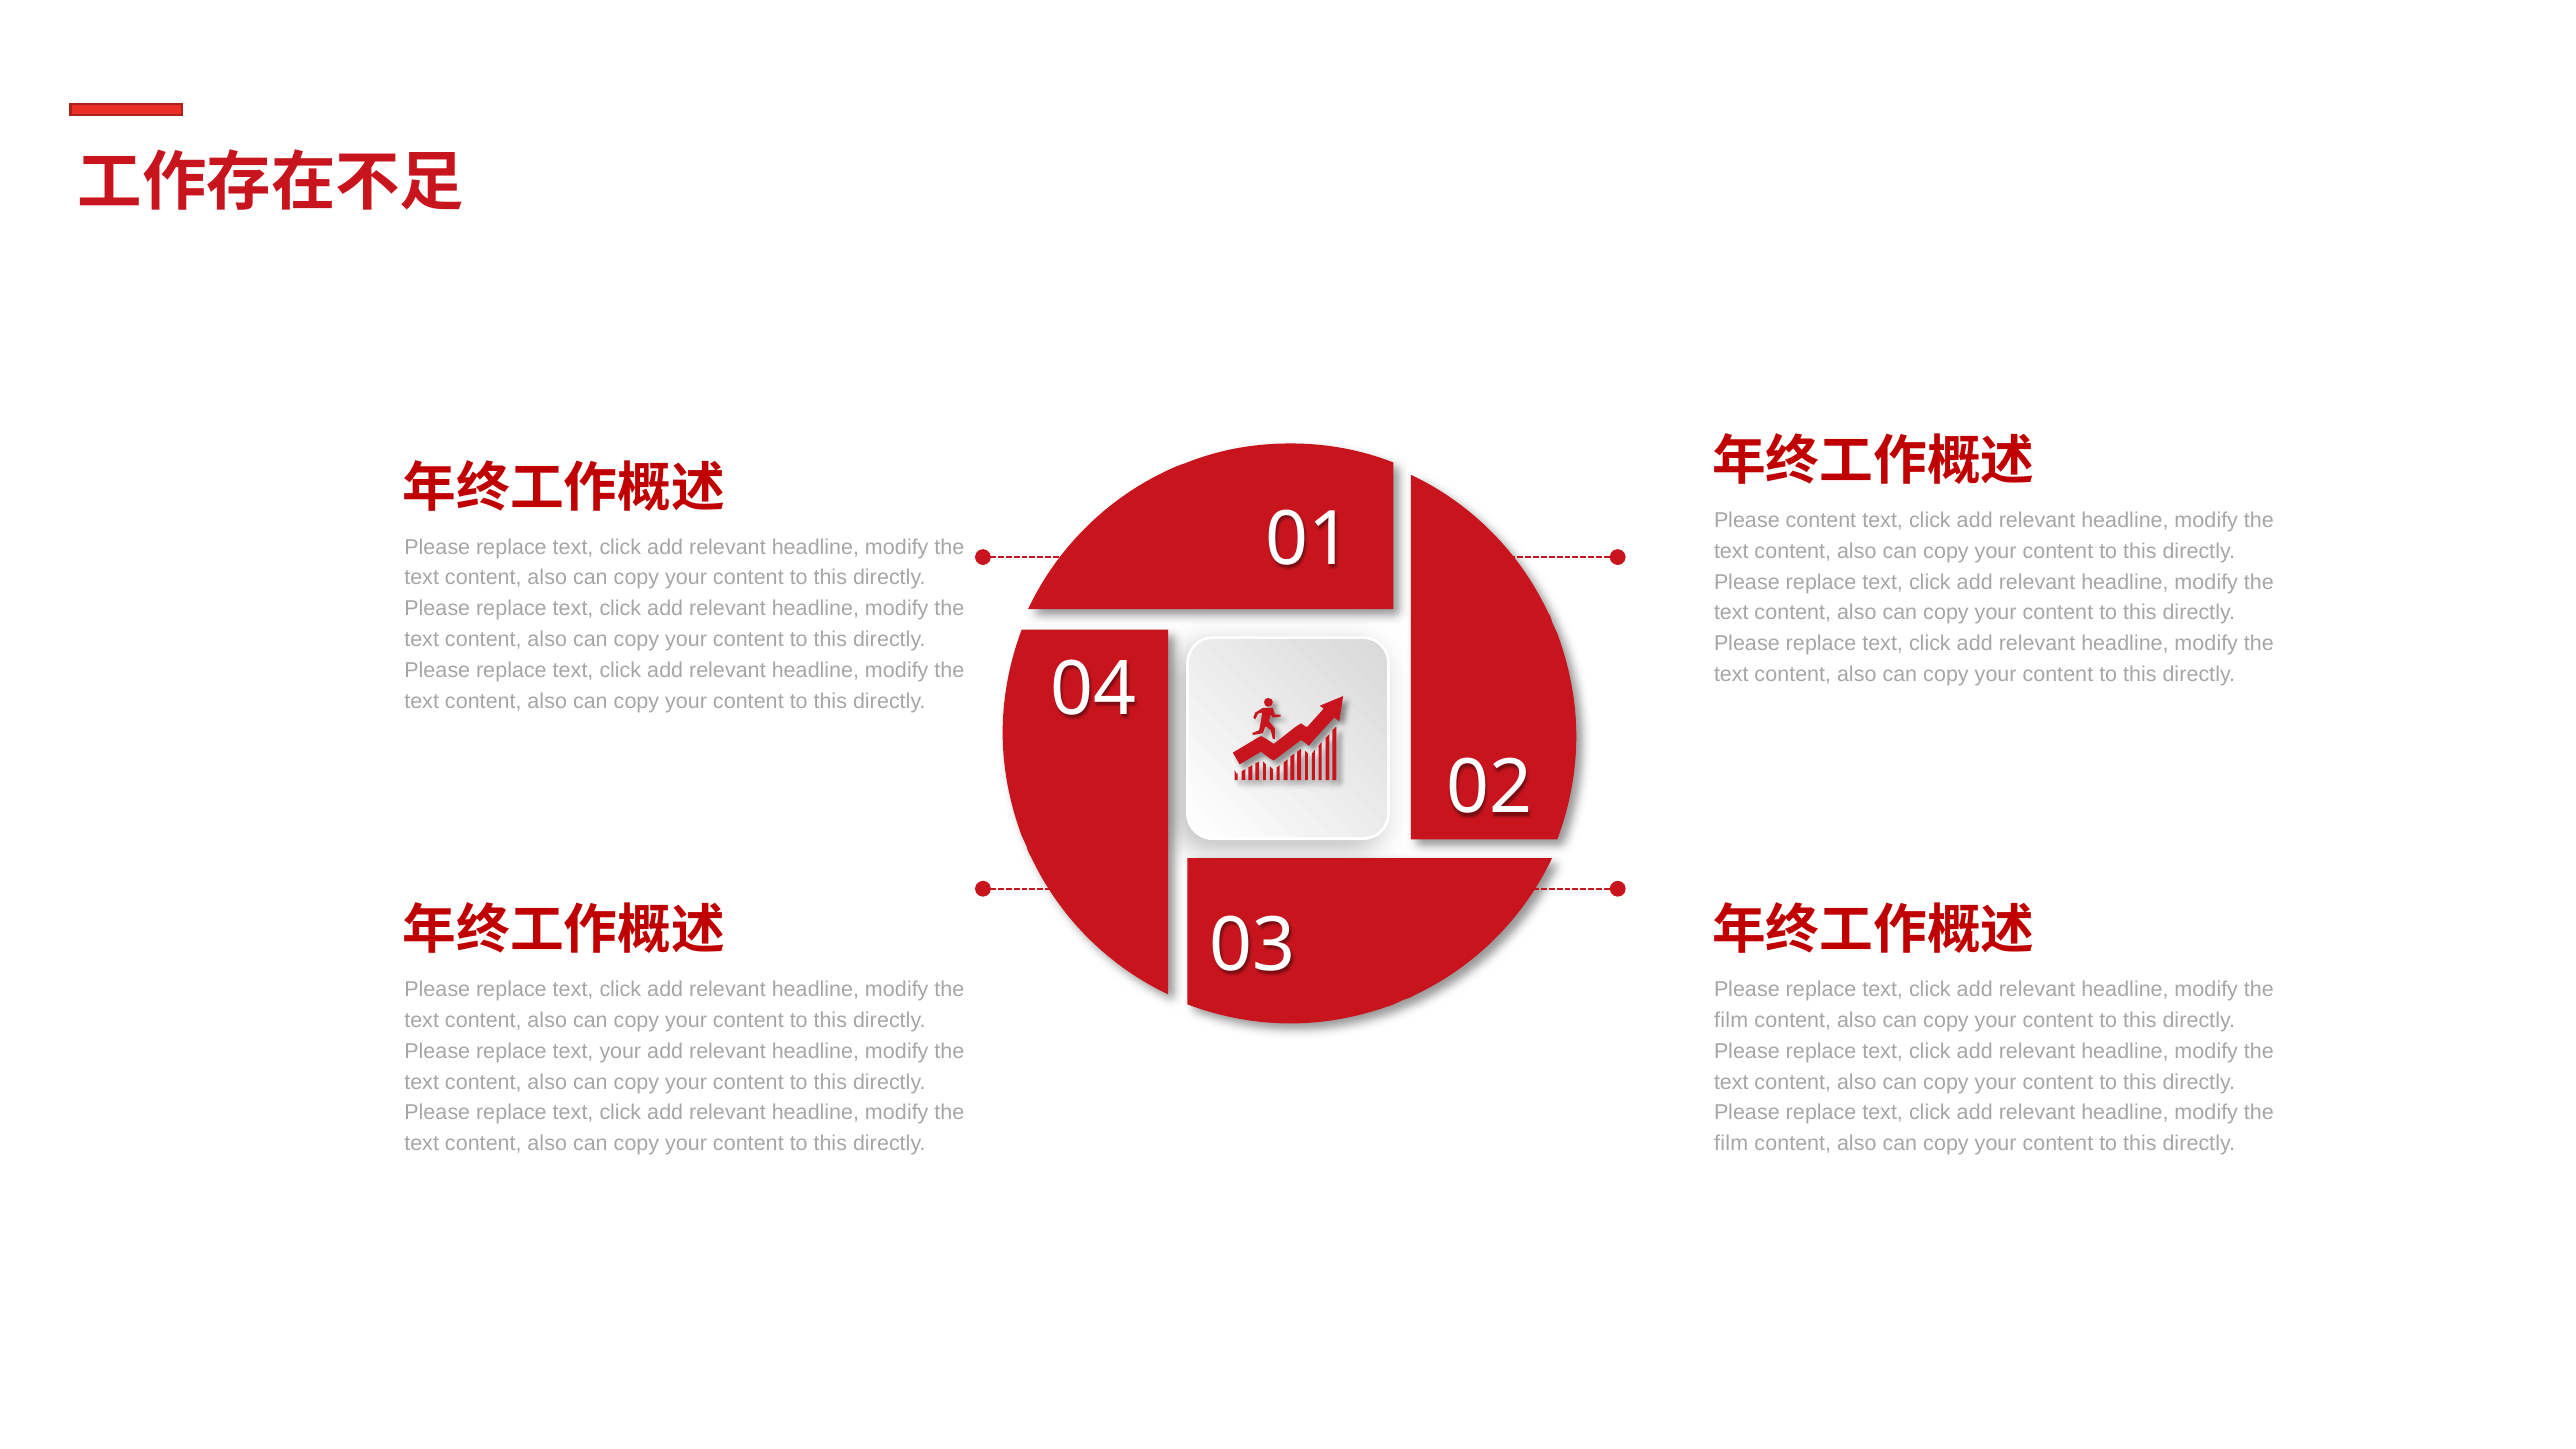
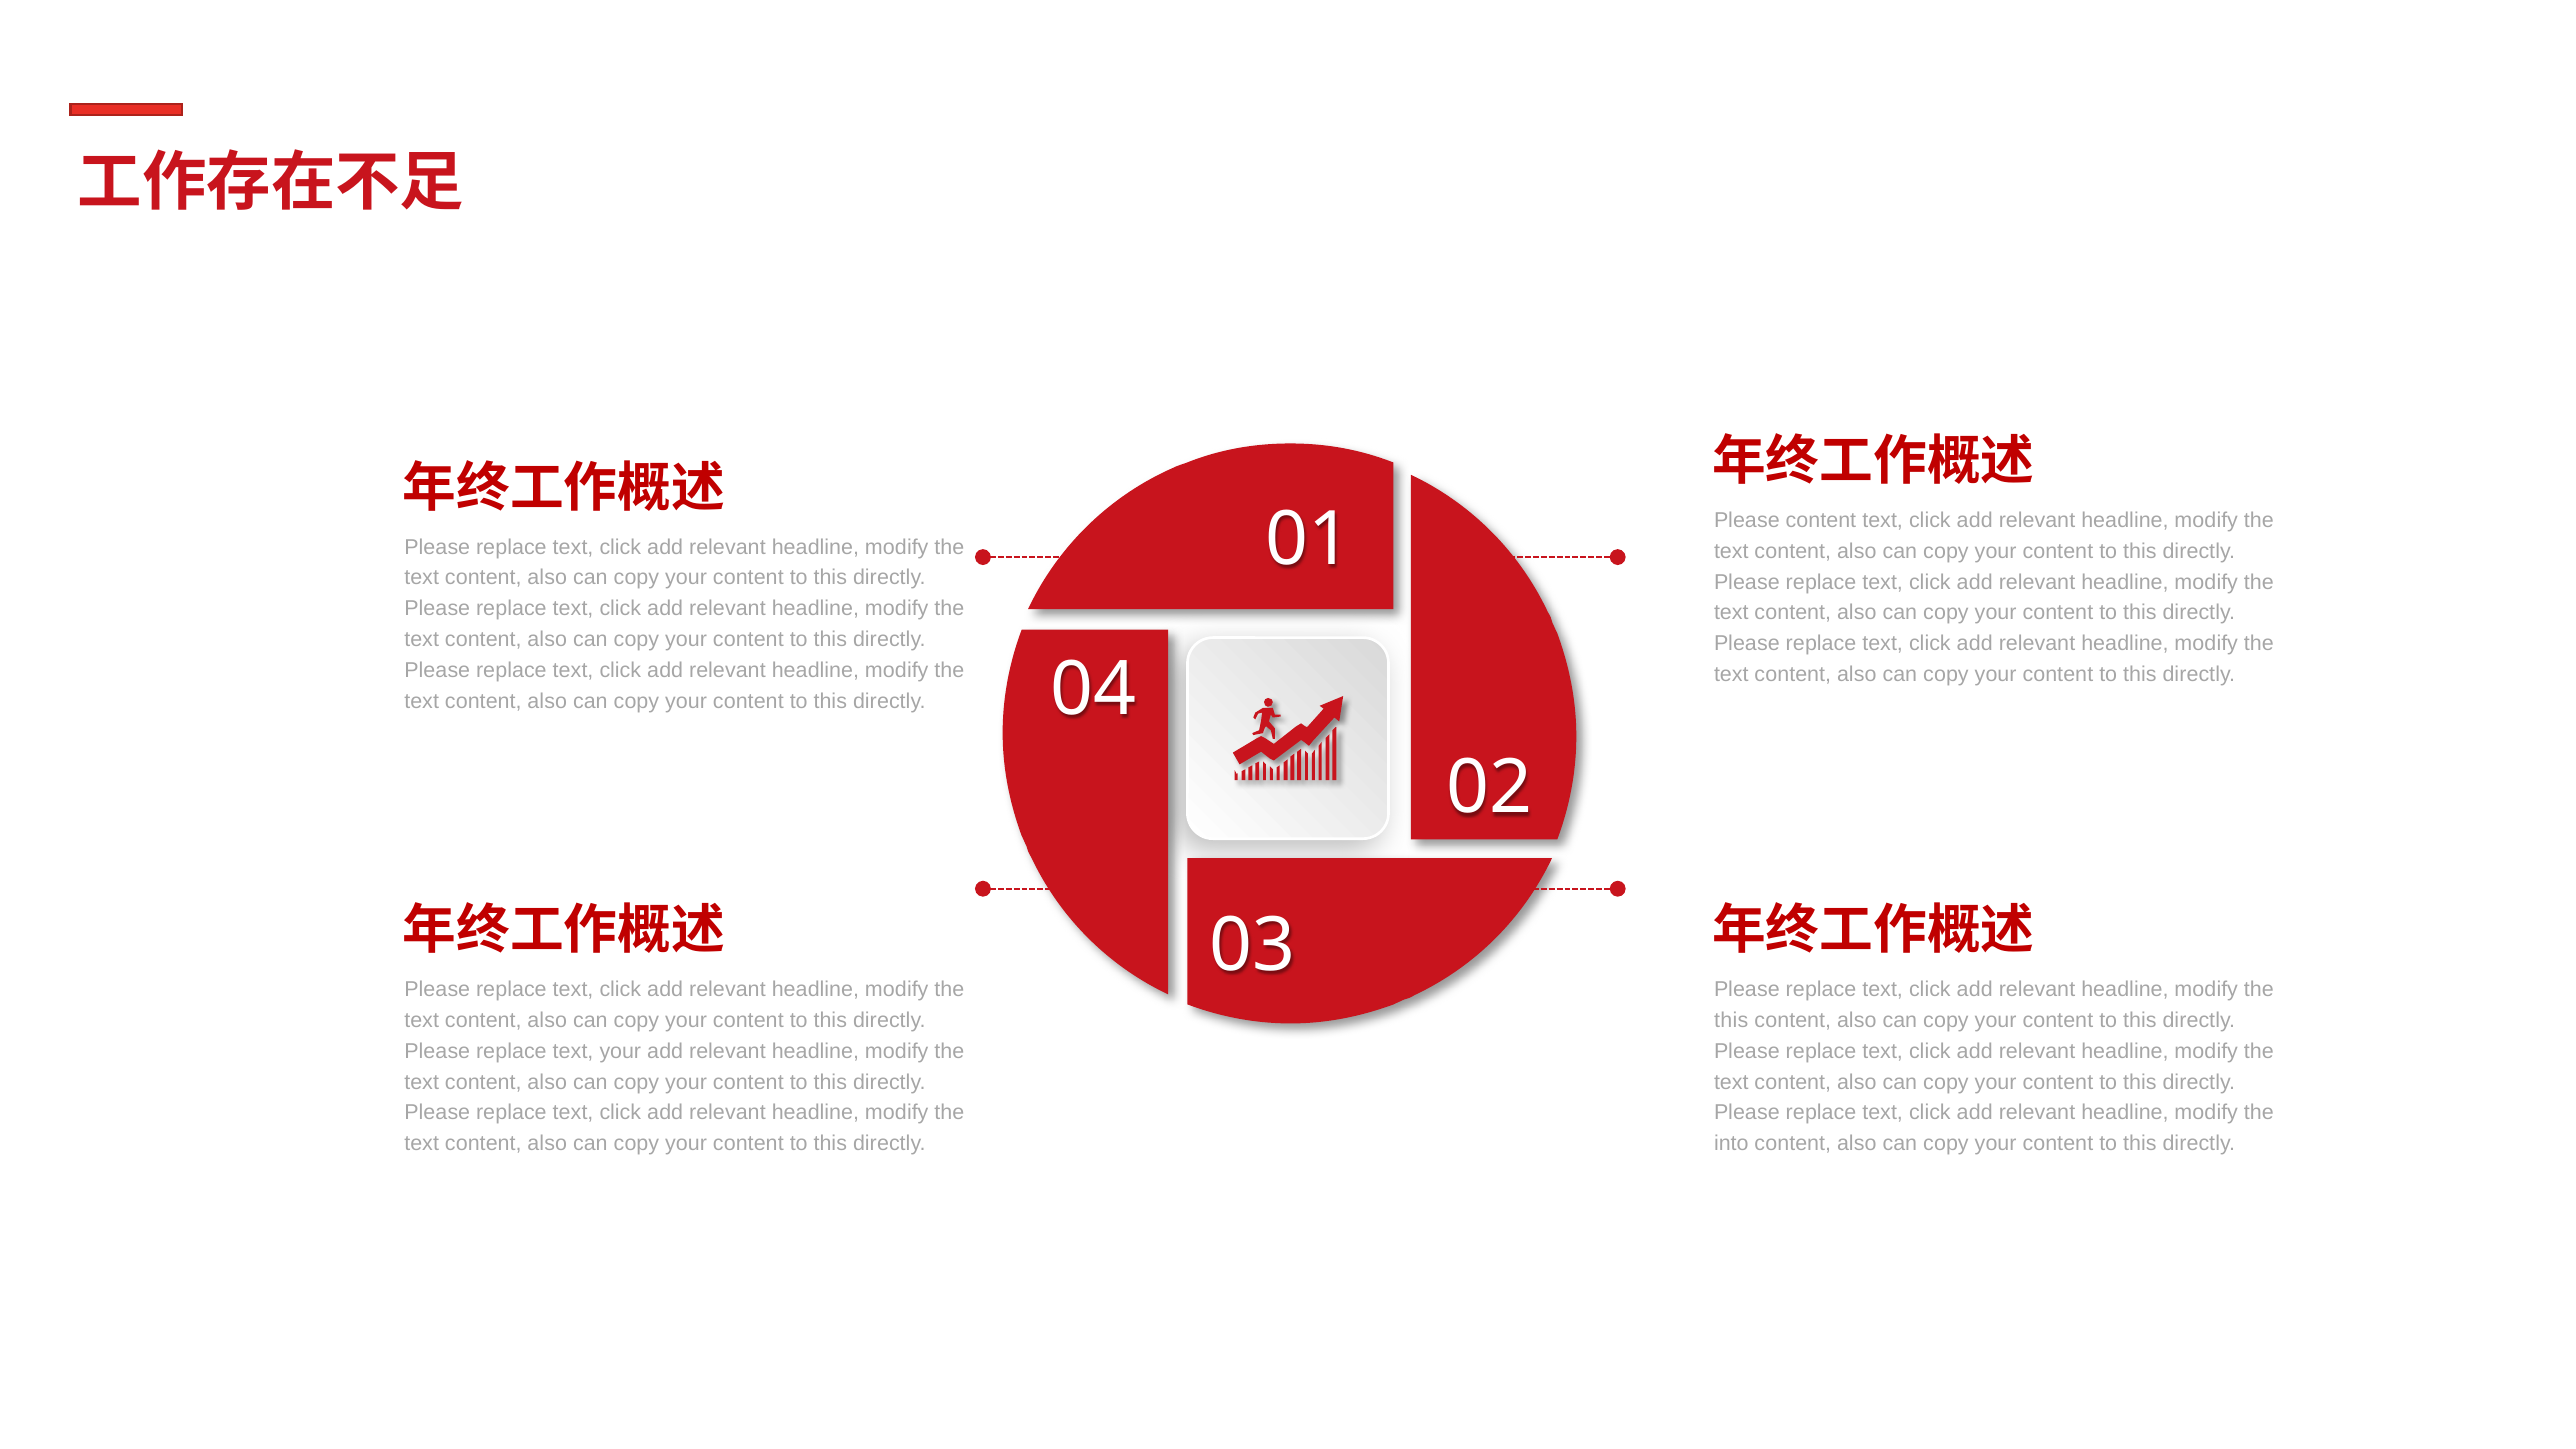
film: film -> this (1731, 1020)
film: film -> into (1731, 1144)
